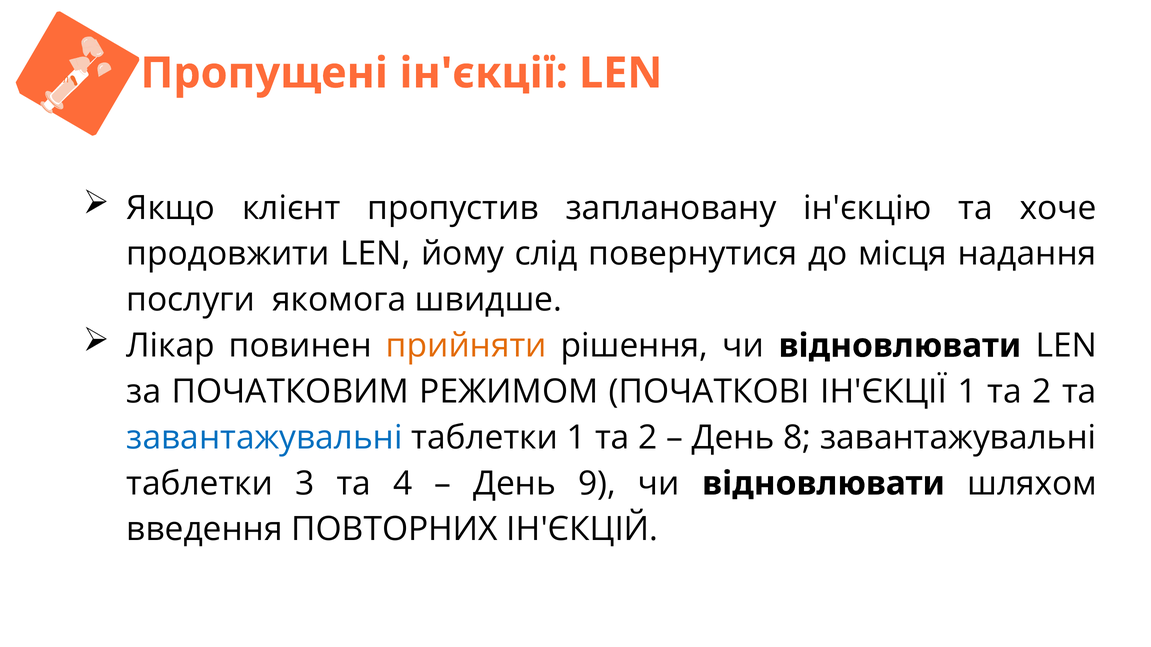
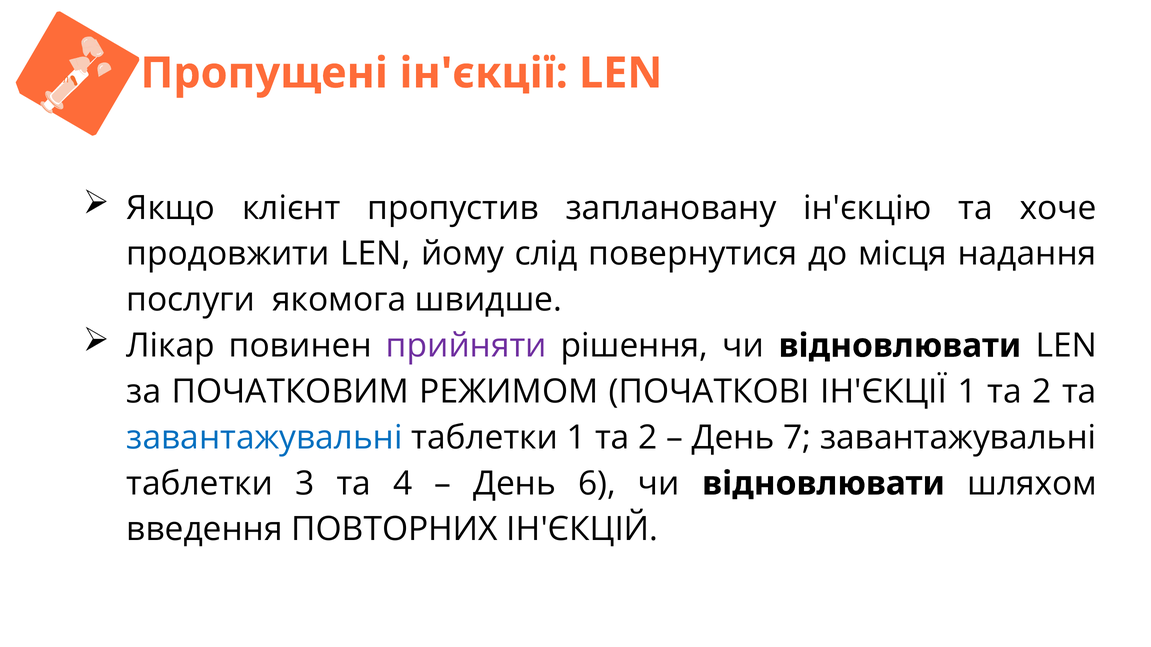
прийняти colour: orange -> purple (466, 346)
8: 8 -> 7 (797, 438)
9: 9 -> 6 (597, 484)
